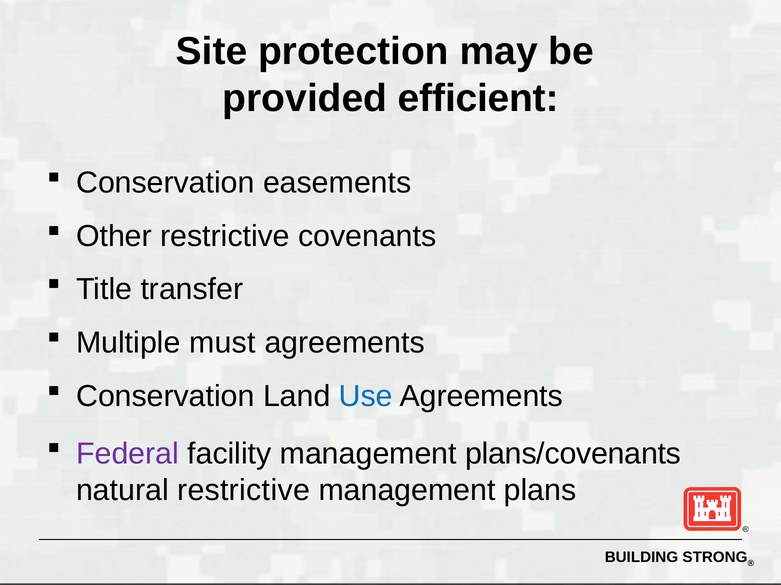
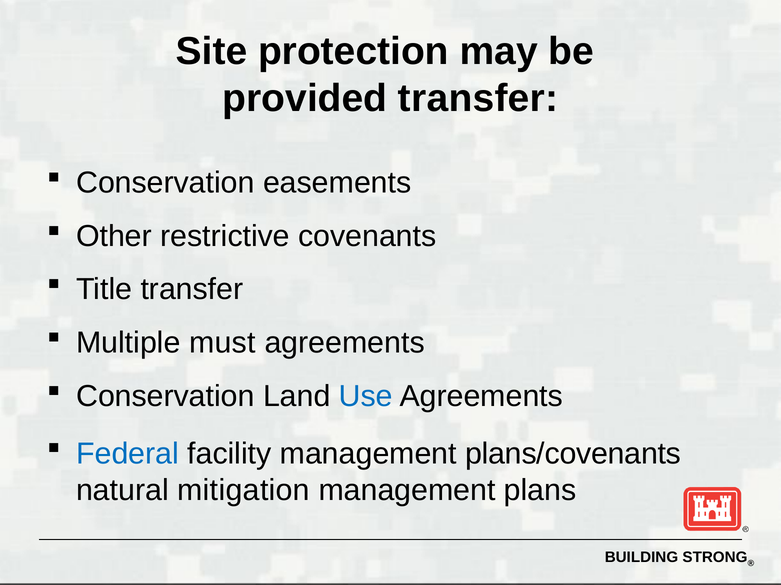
provided efficient: efficient -> transfer (478, 98)
Federal colour: purple -> blue (128, 454)
natural restrictive: restrictive -> mitigation (244, 491)
